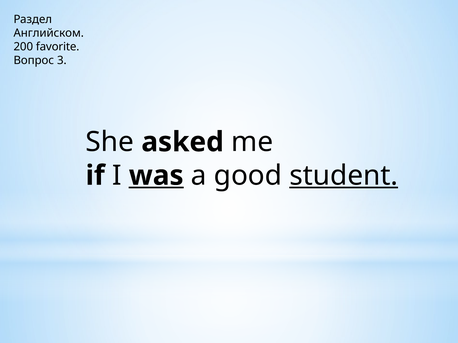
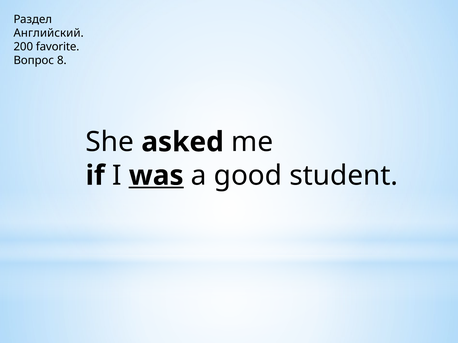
Английском: Английском -> Английский (49, 33)
3: 3 -> 8 (62, 61)
student underline: present -> none (344, 176)
